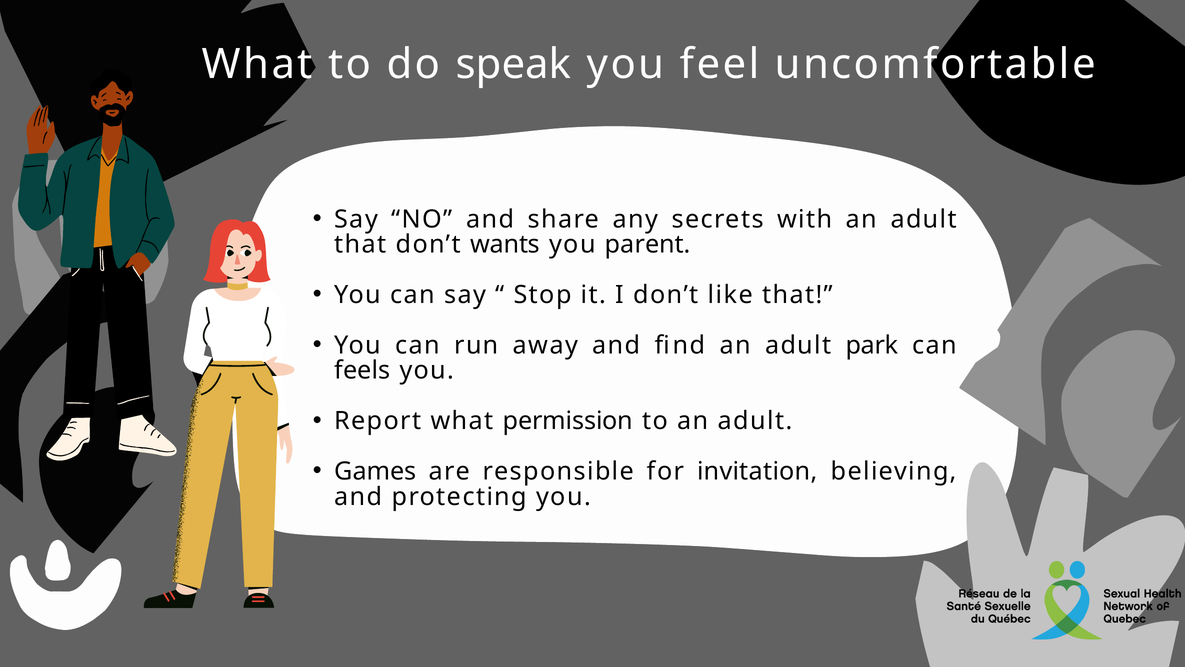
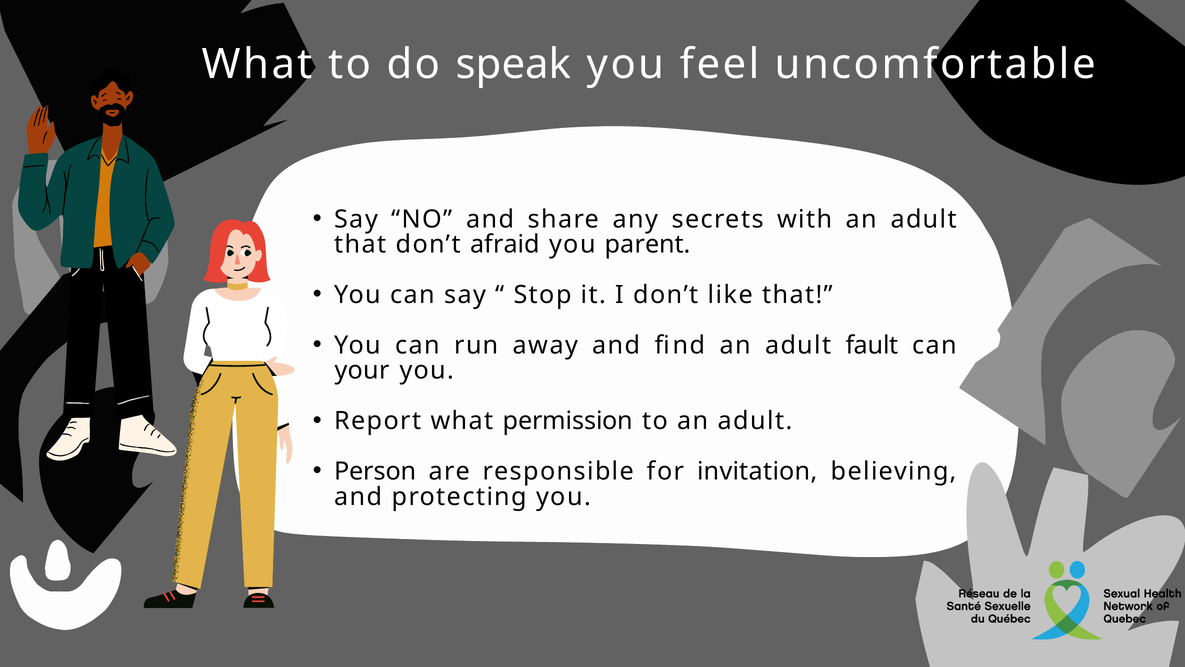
wants: wants -> afraid (505, 244)
park: park -> fault (872, 345)
feels: feels -> your (362, 370)
Games: Games -> Person (375, 471)
